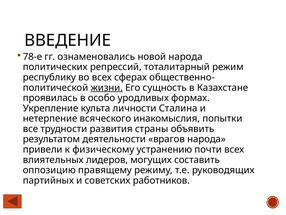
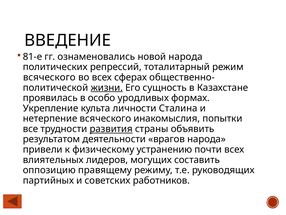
78-е: 78-е -> 81-е (32, 57)
республику: республику -> всяческого (49, 77)
развития underline: none -> present (111, 129)
